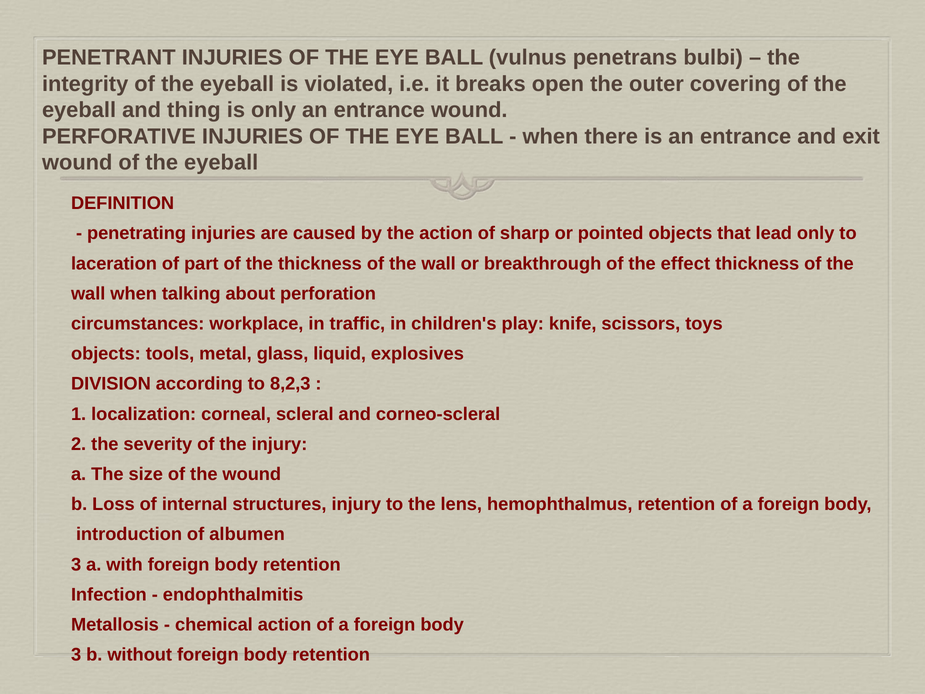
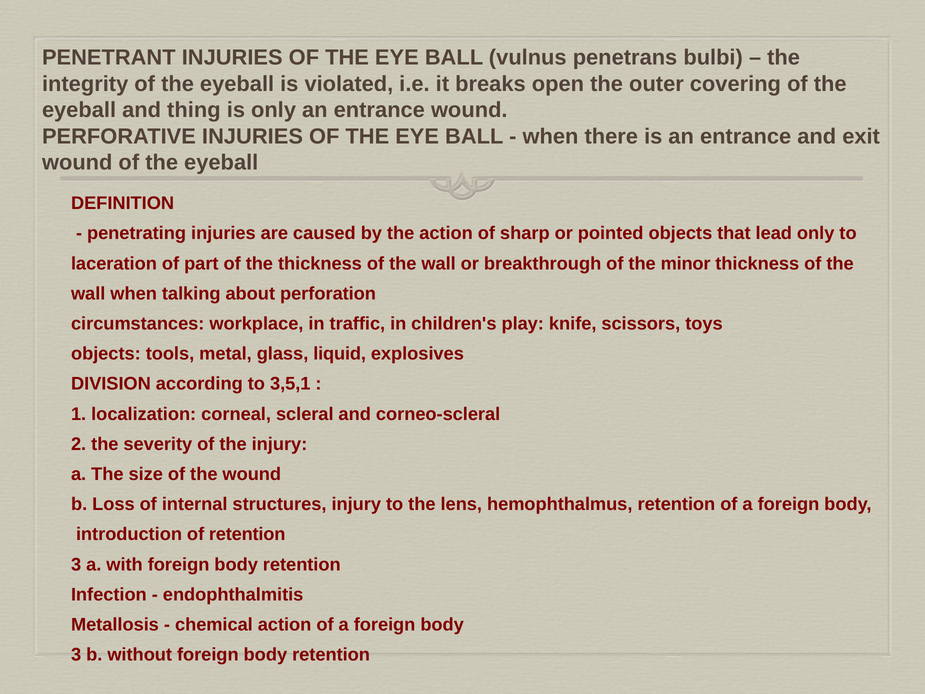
effect: effect -> minor (686, 263)
8,2,3: 8,2,3 -> 3,5,1 (290, 384)
of albumen: albumen -> retention (247, 534)
